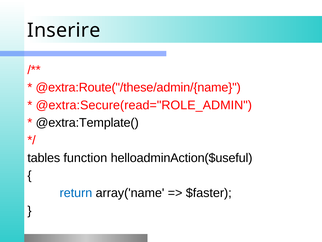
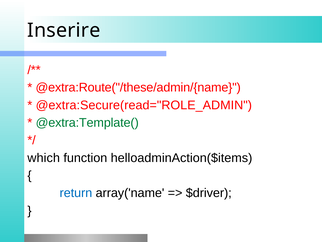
@extra:Template( colour: black -> green (87, 122)
tables: tables -> which (44, 158)
helloadminAction($useful: helloadminAction($useful -> helloadminAction($items (182, 158)
$faster: $faster -> $driver (209, 193)
